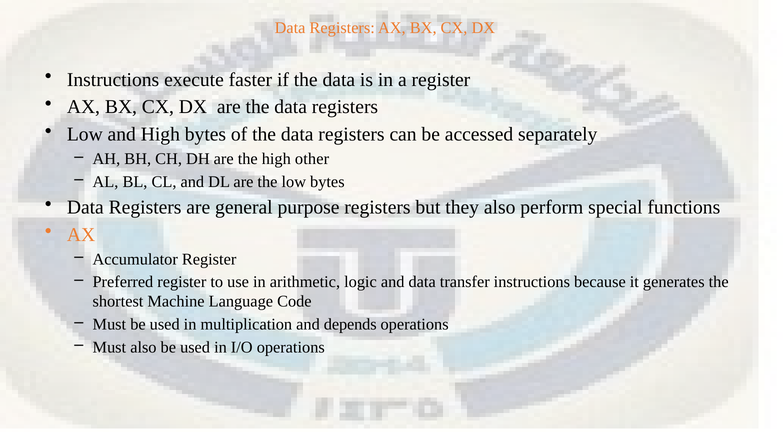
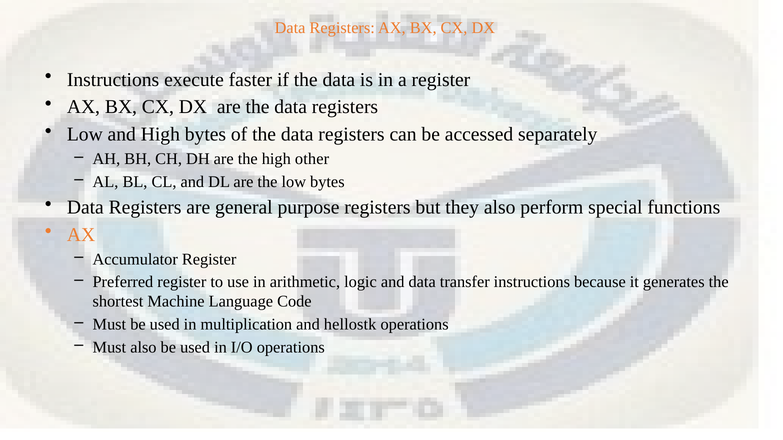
depends: depends -> hellostk (350, 325)
